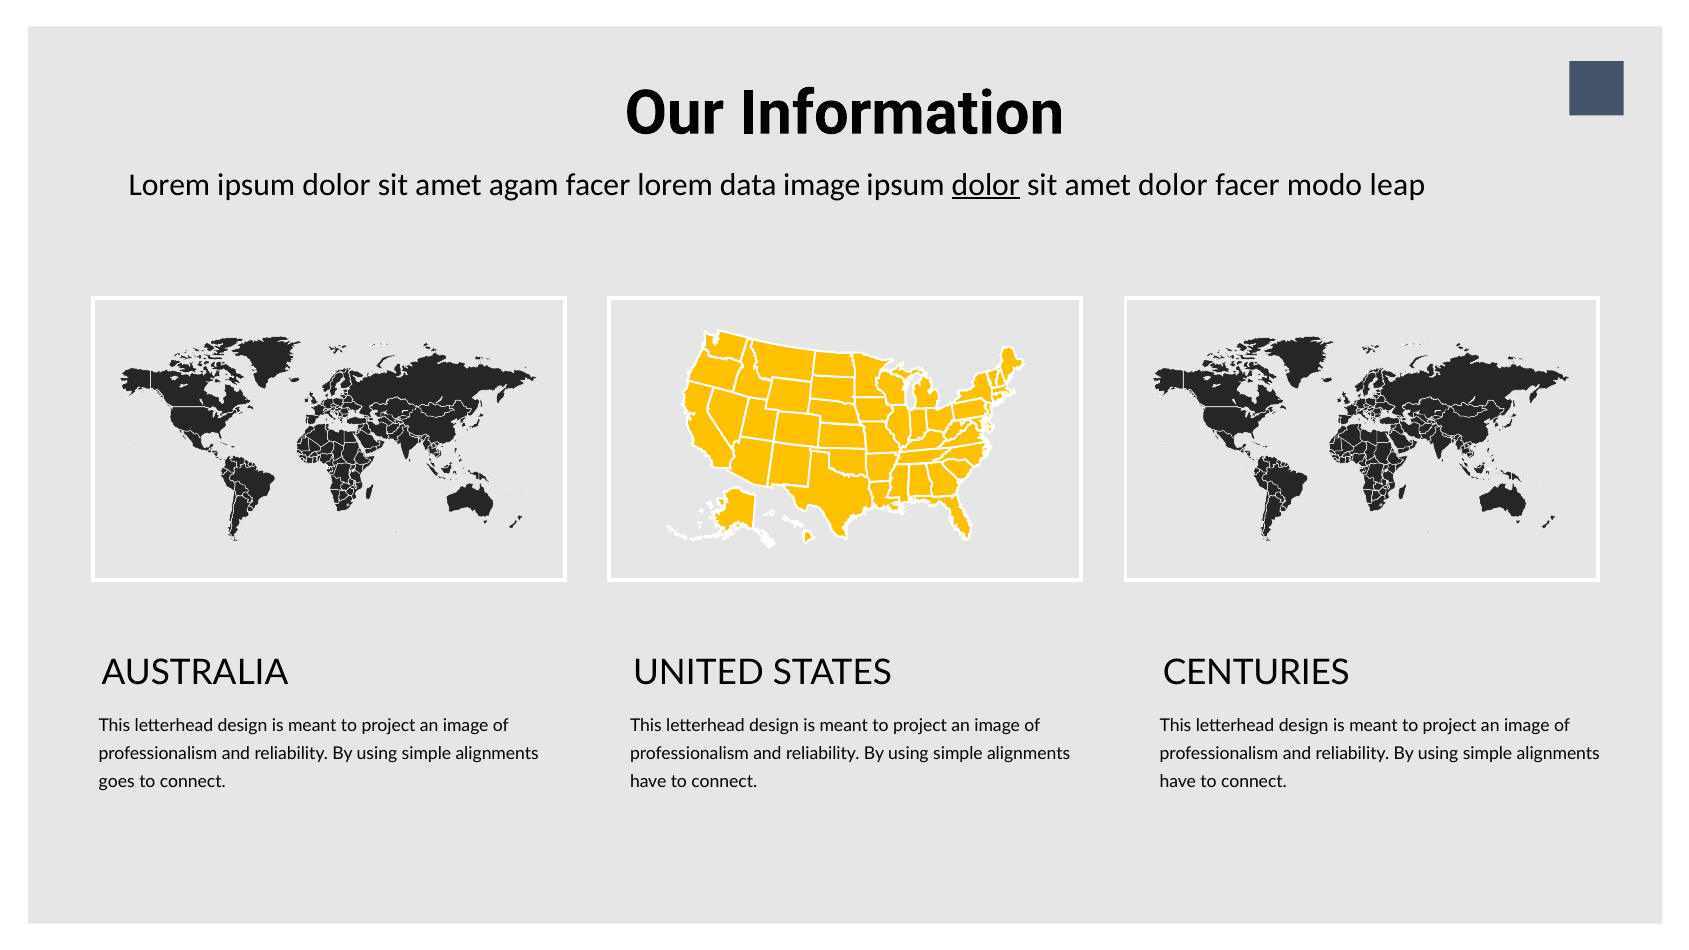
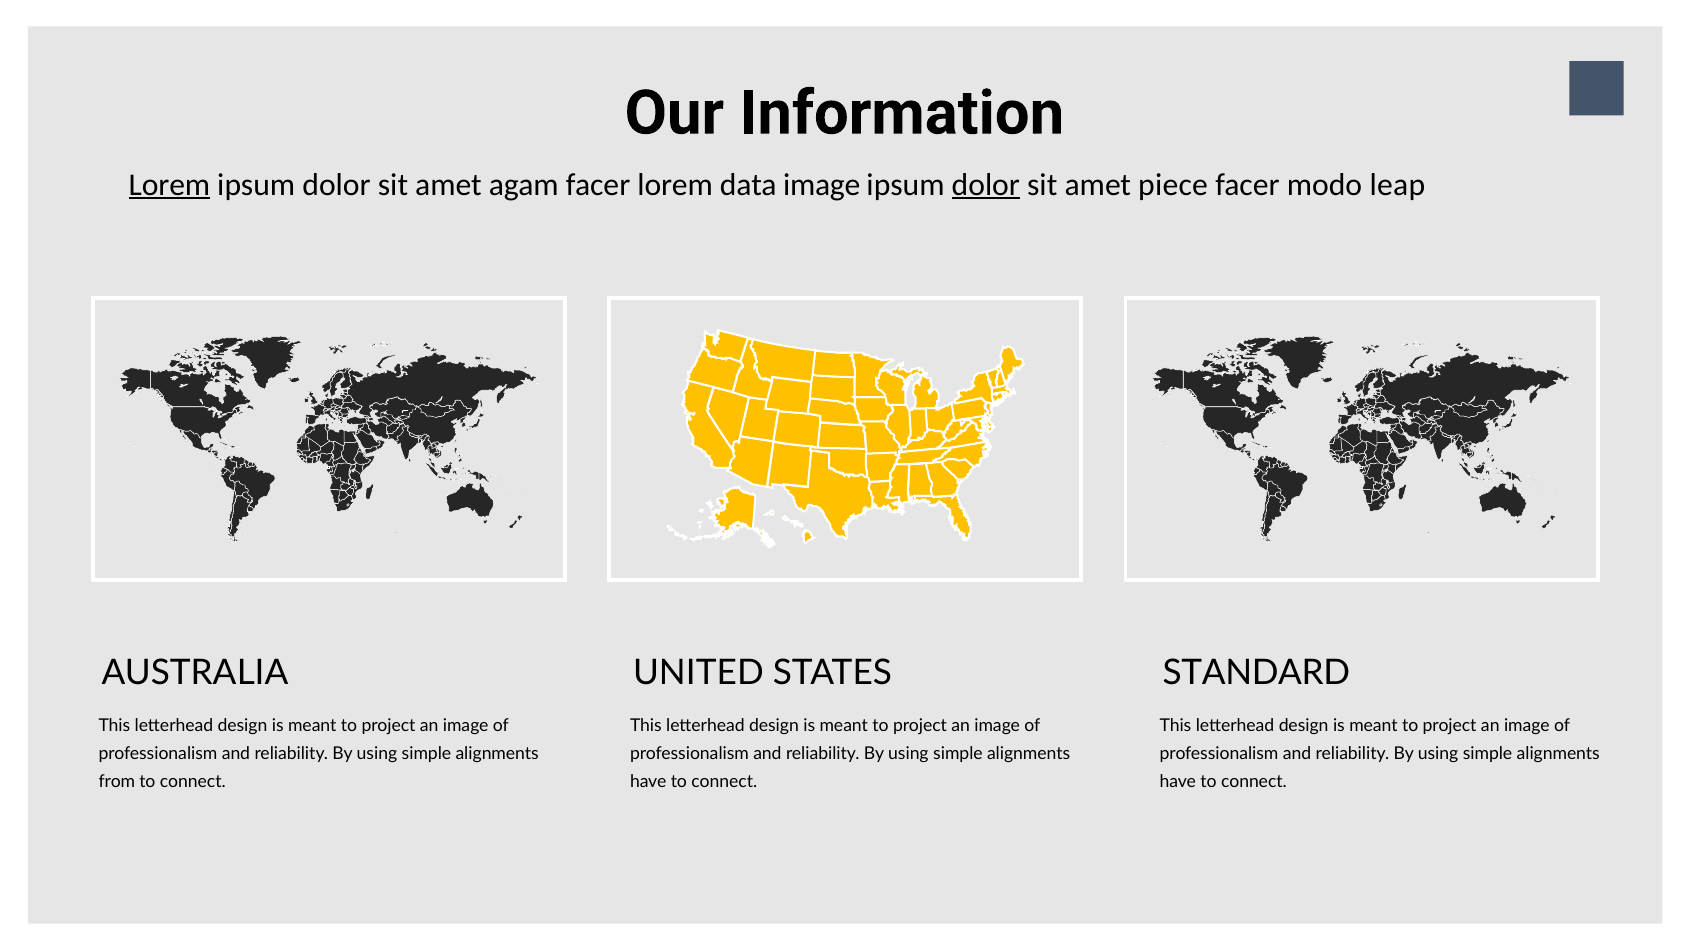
Lorem underline: none -> present (169, 185)
amet dolor: dolor -> piece (1173, 185)
CENTURIES: CENTURIES -> STANDARD (1256, 673)
goes: goes -> from (117, 782)
